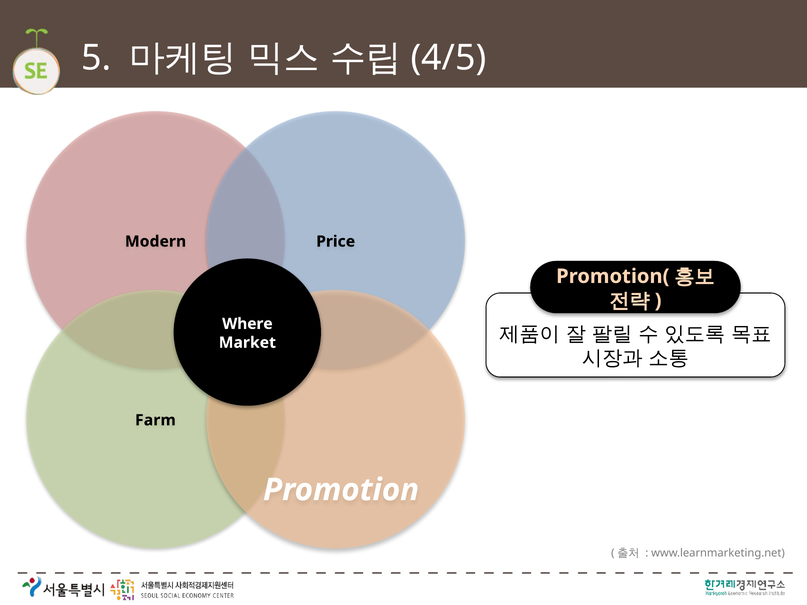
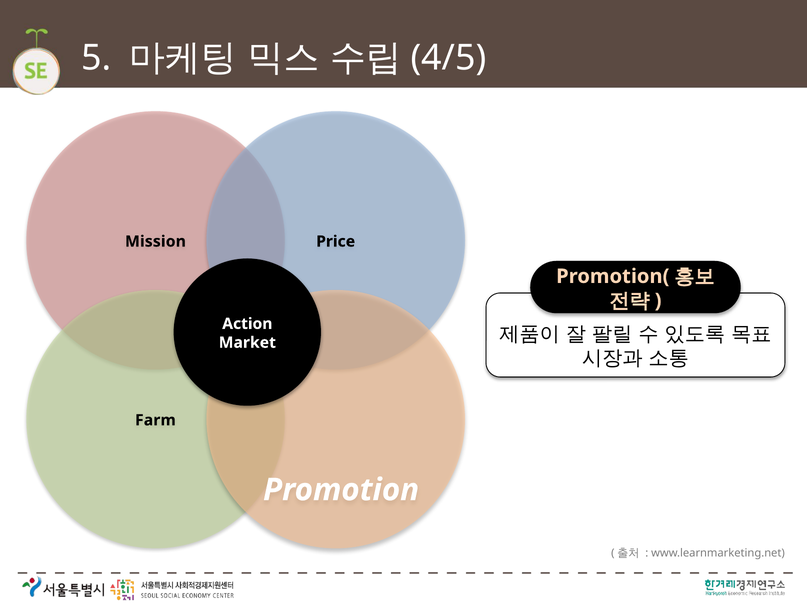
Modern: Modern -> Mission (155, 242)
Where: Where -> Action (247, 324)
